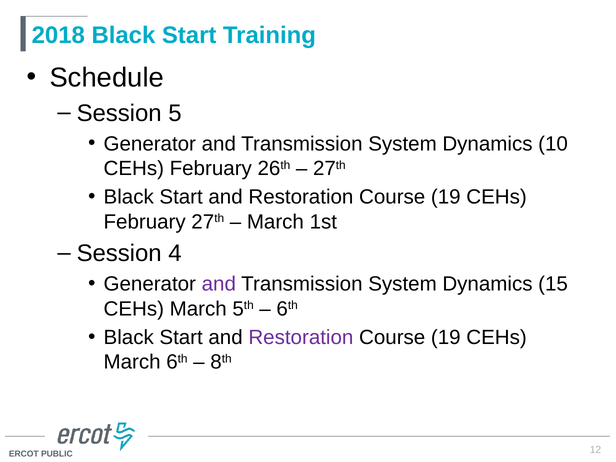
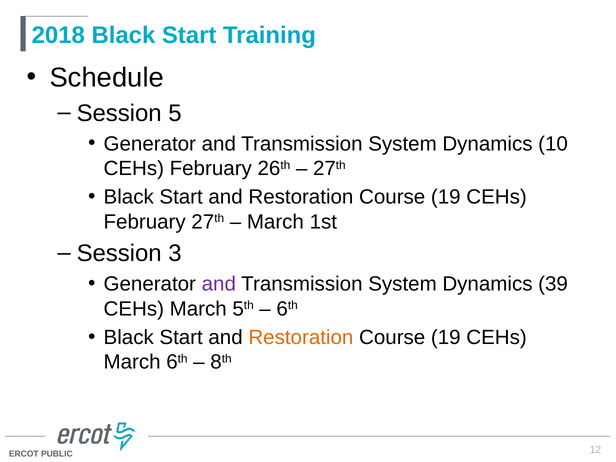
4: 4 -> 3 (175, 254)
15: 15 -> 39 (553, 284)
Restoration colour: purple -> orange (301, 337)
